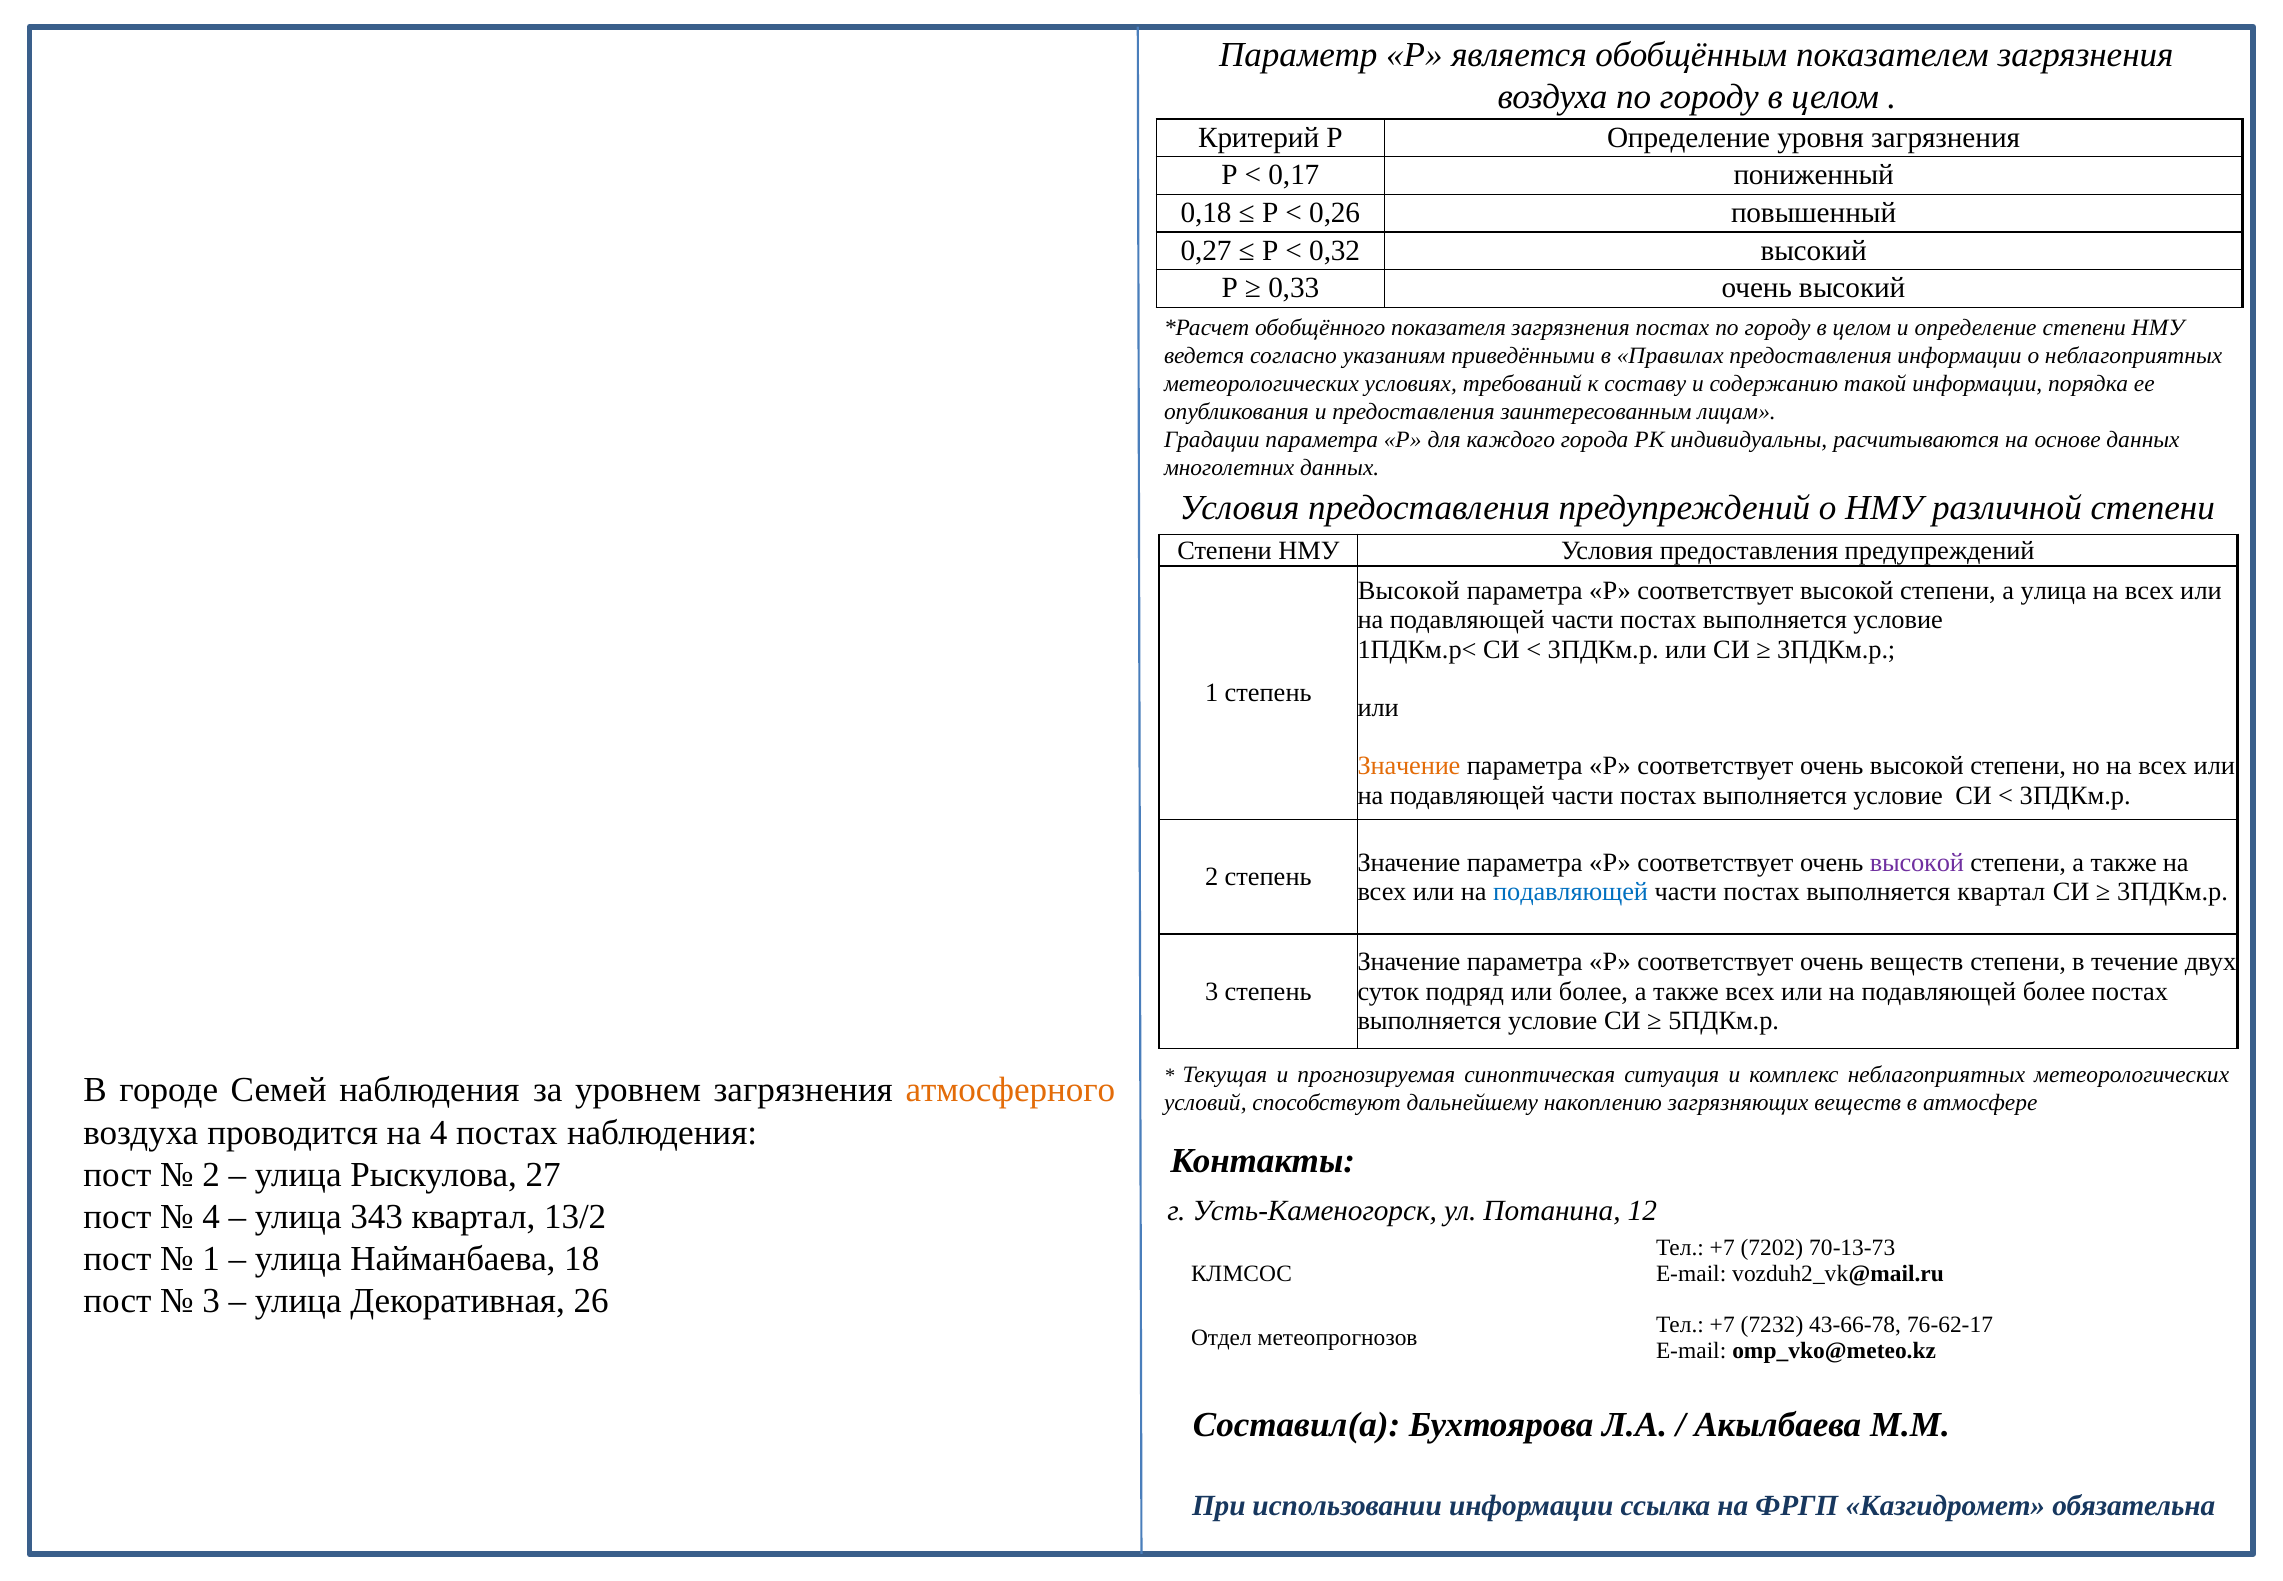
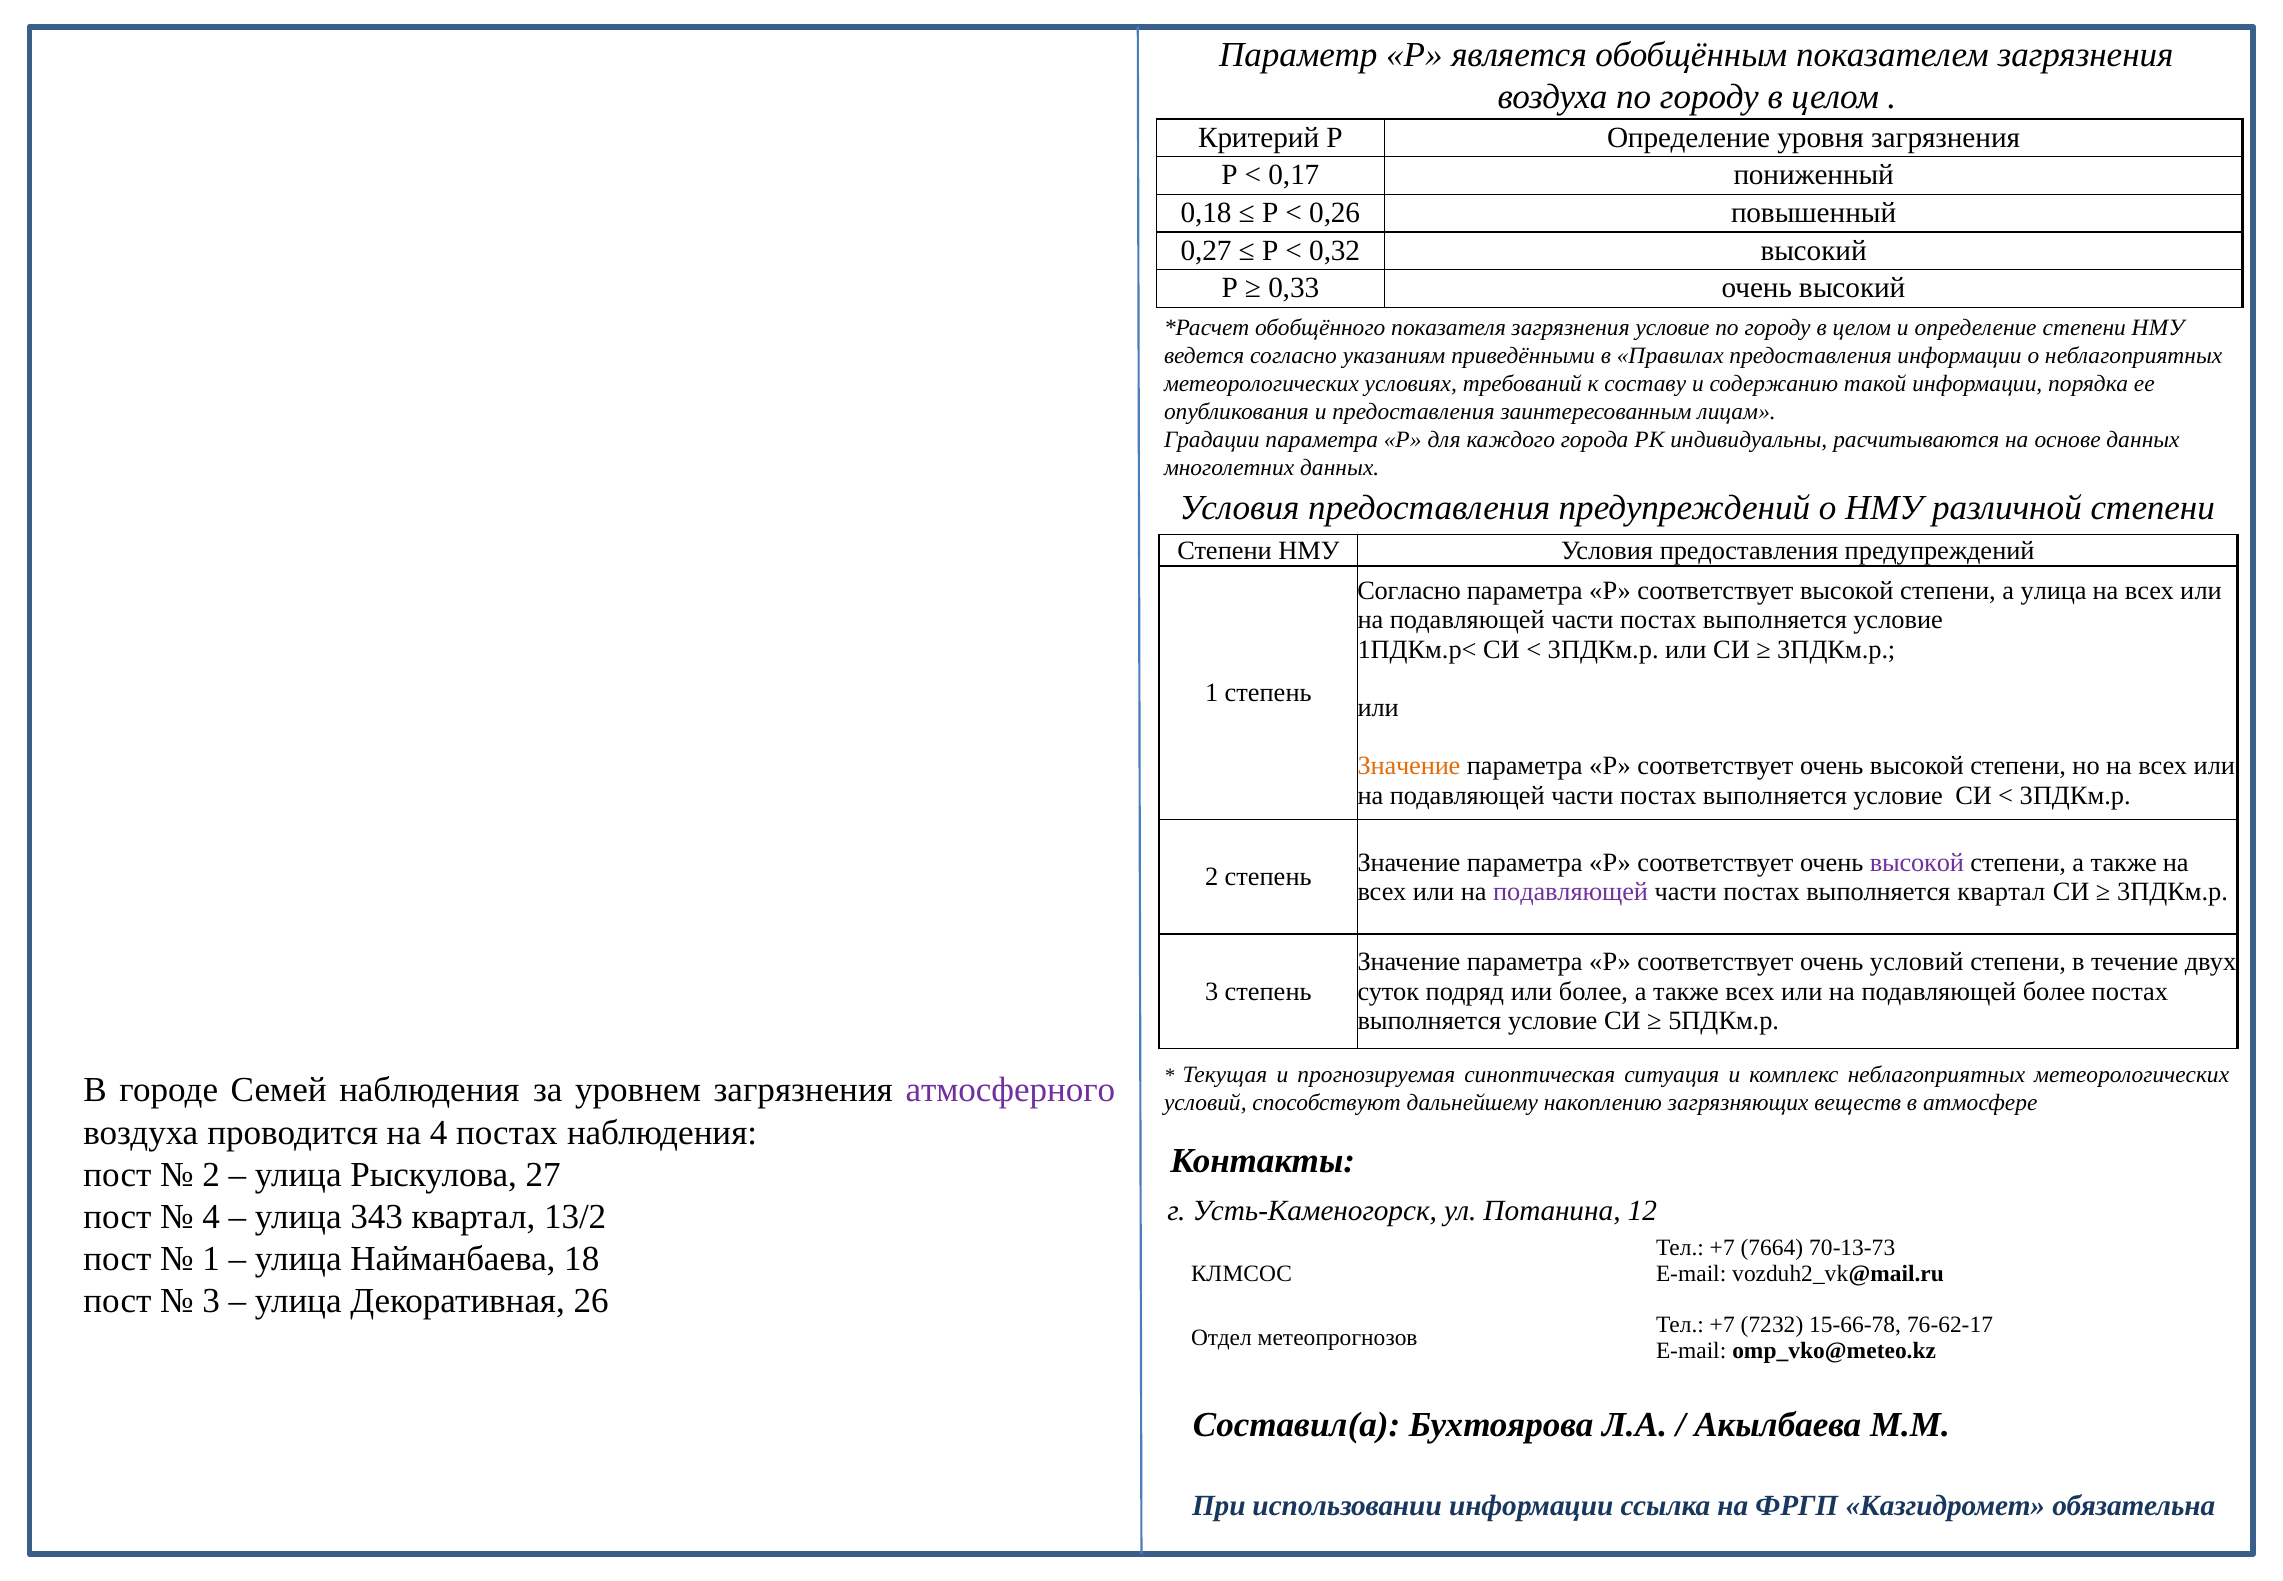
загрязнения постах: постах -> условие (1673, 328)
Высокой: Высокой -> Согласно (1409, 591)
подавляющей colour: blue -> purple (1571, 891)
очень веществ: веществ -> условий (1917, 962)
атмосферного colour: orange -> purple (1010, 1090)
7202: 7202 -> 7664 (1772, 1247)
43-66-78: 43-66-78 -> 15-66-78 (1855, 1324)
